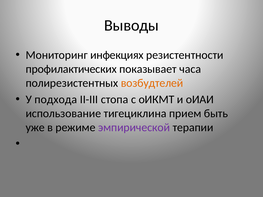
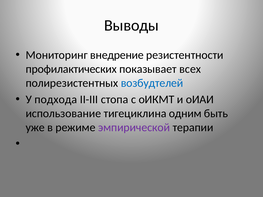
инфекциях: инфекциях -> внедрение (117, 55)
часа: часа -> всех (190, 69)
возбудтелей colour: orange -> blue (152, 83)
прием: прием -> одним (185, 114)
